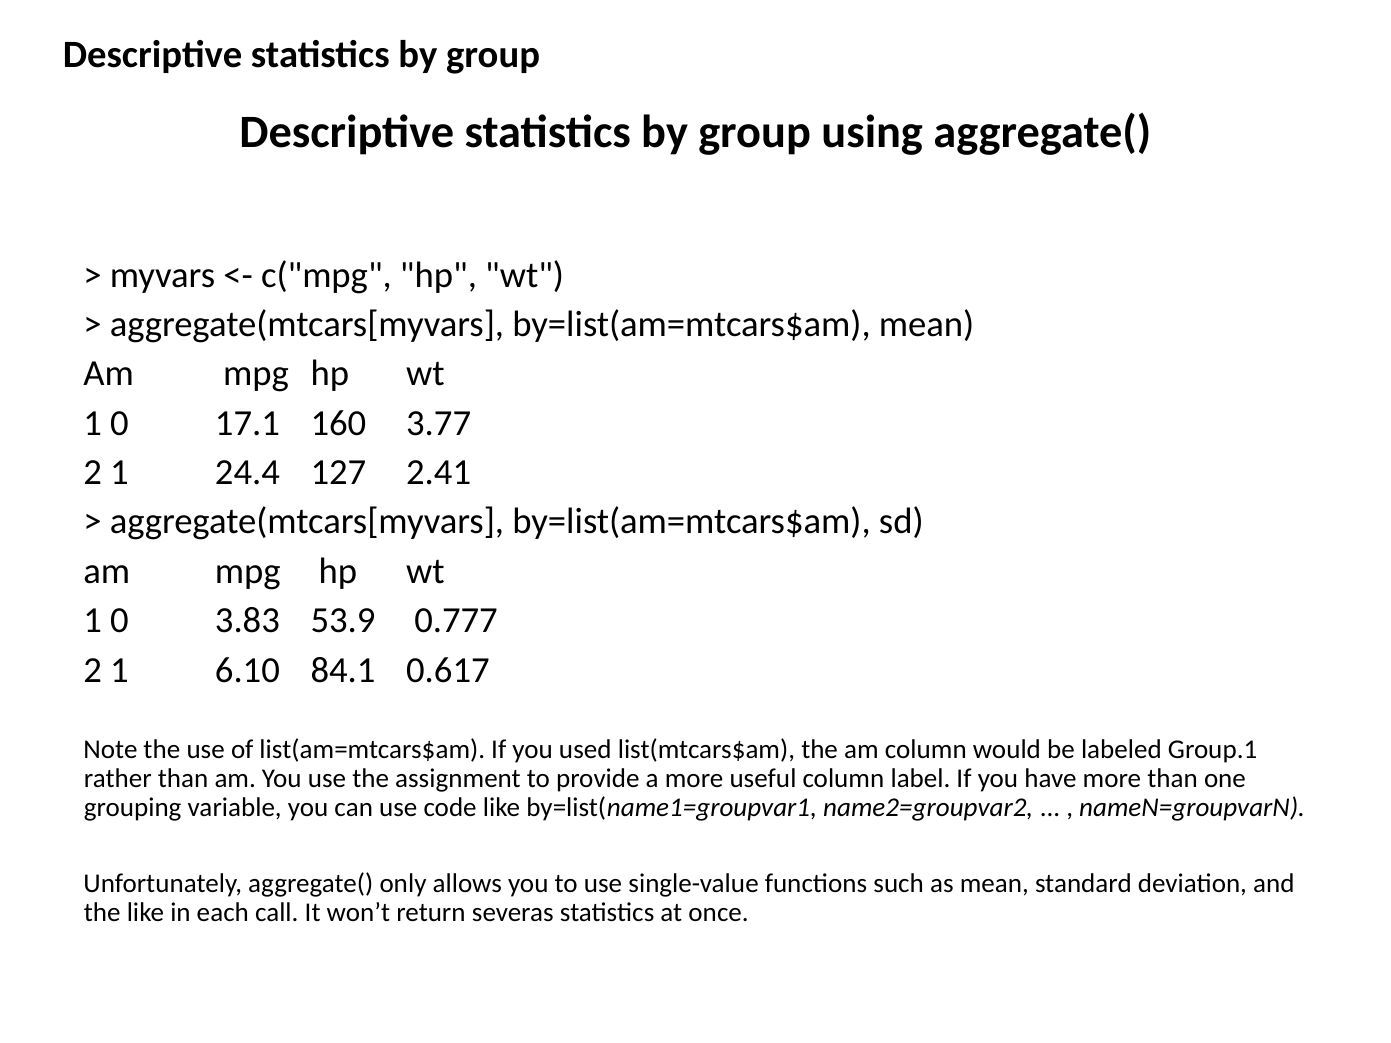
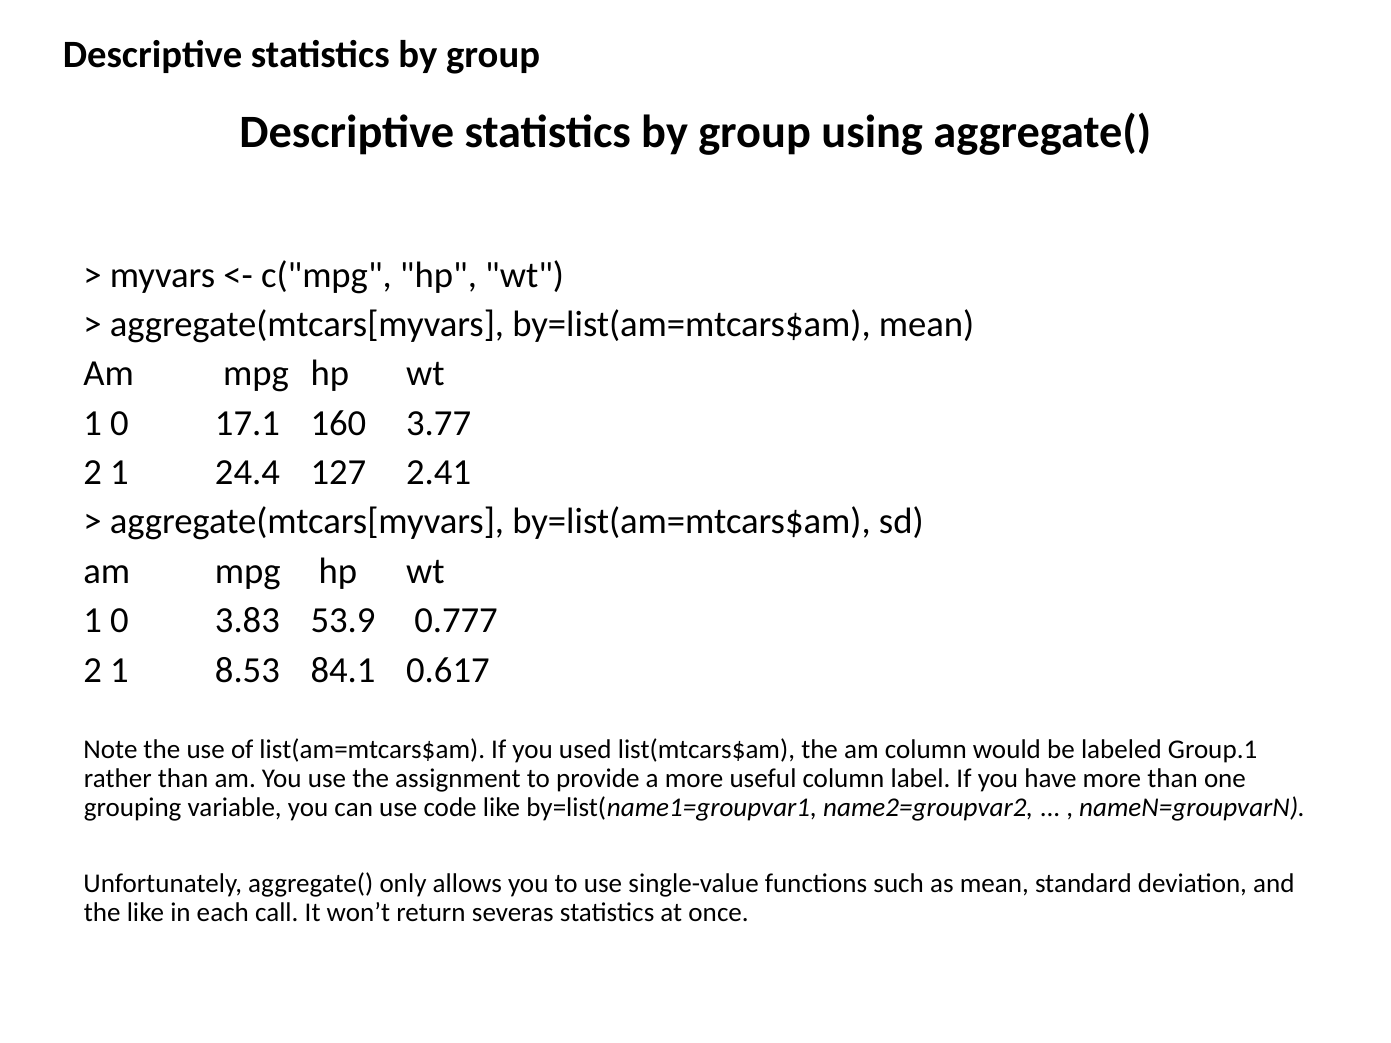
6.10: 6.10 -> 8.53 (247, 670)
